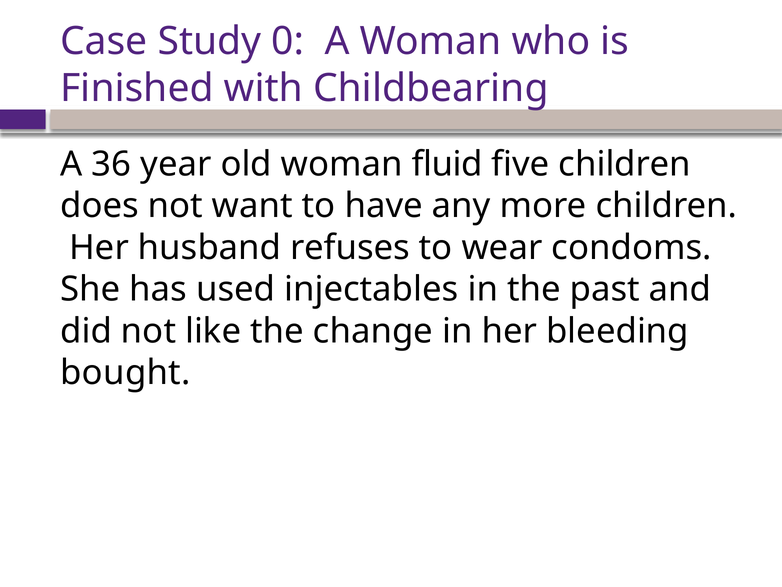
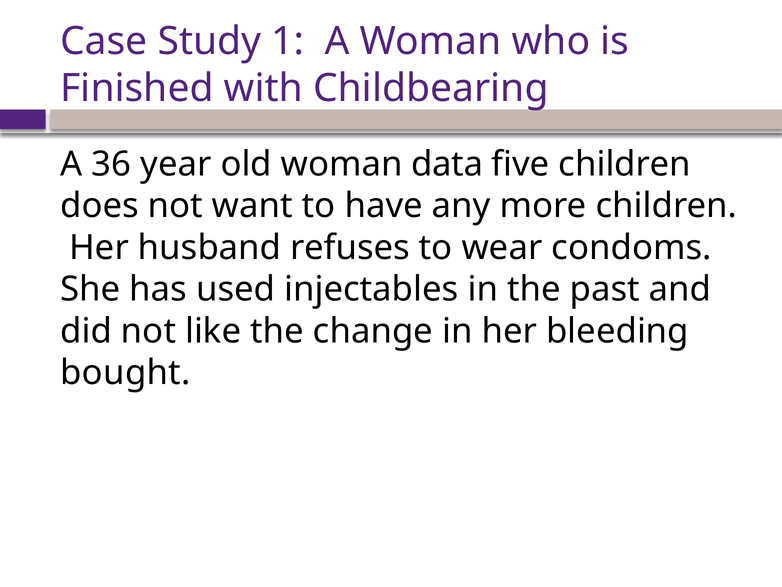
0: 0 -> 1 (288, 41)
fluid: fluid -> data (447, 164)
